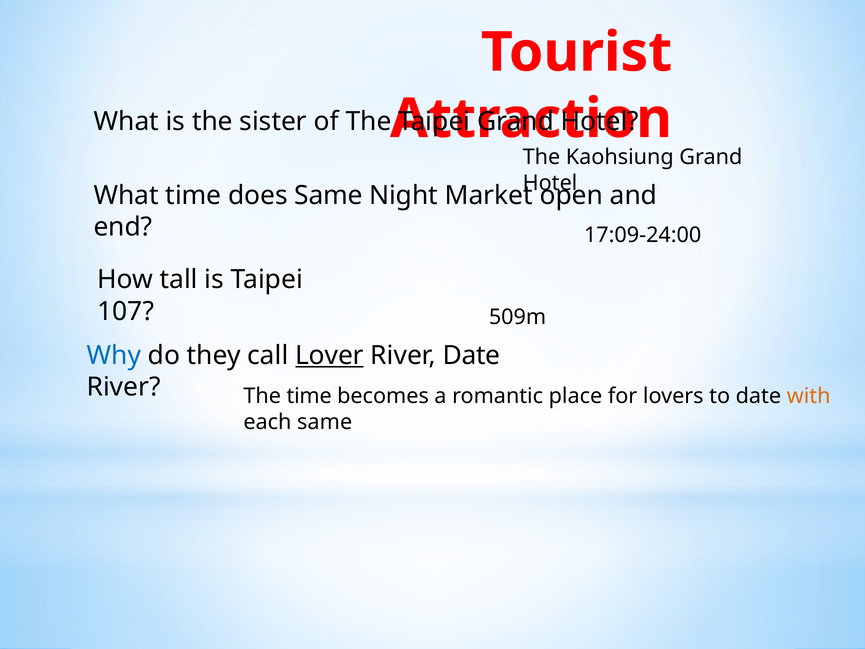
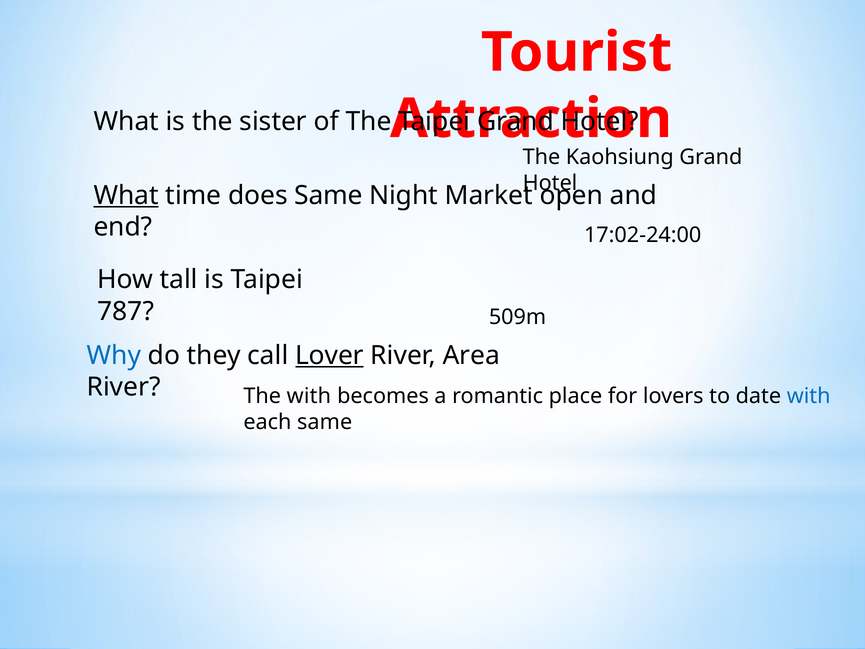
What underline: none -> present (126, 195)
17:09-24:00: 17:09-24:00 -> 17:02-24:00 (643, 235)
107: 107 -> 787 (126, 311)
River Date: Date -> Area (471, 355)
The time: time -> with (309, 396)
with colour: orange -> blue (809, 396)
